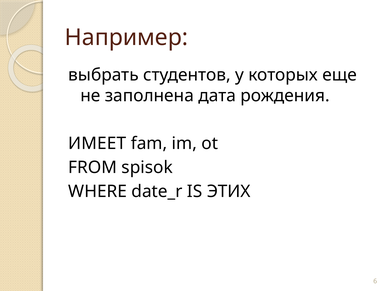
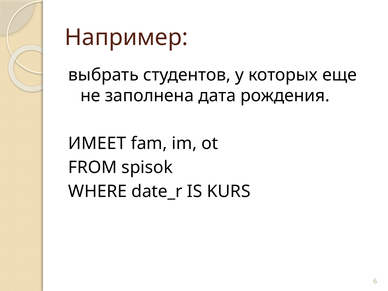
ЭТИХ: ЭТИХ -> KURS (229, 191)
